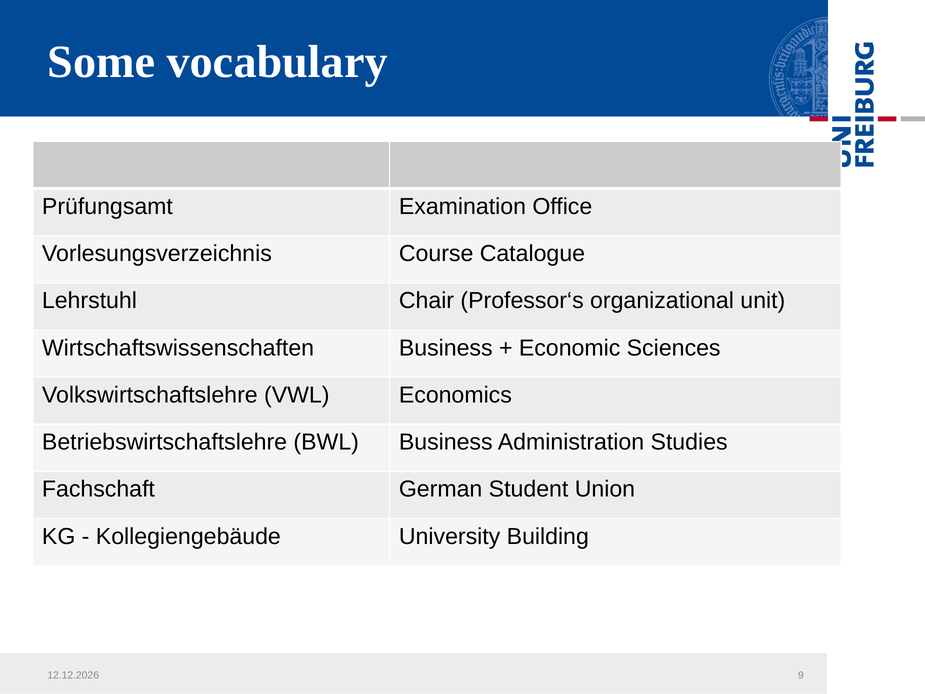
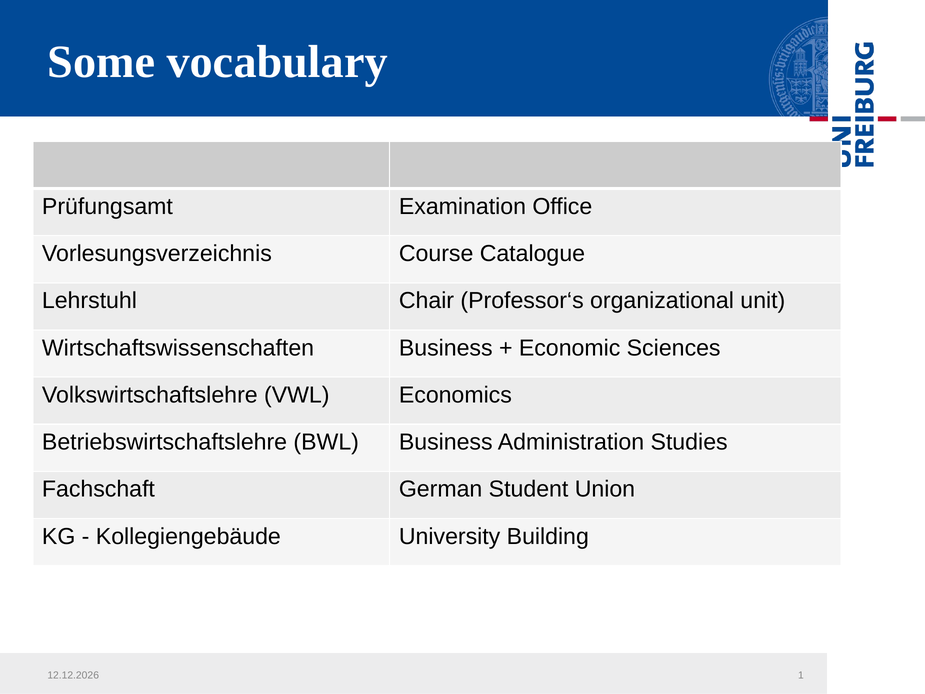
9: 9 -> 1 (801, 675)
